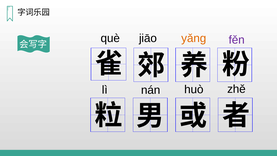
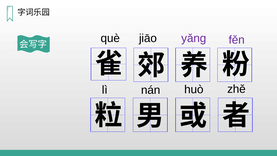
yǎnɡ colour: orange -> purple (194, 38)
